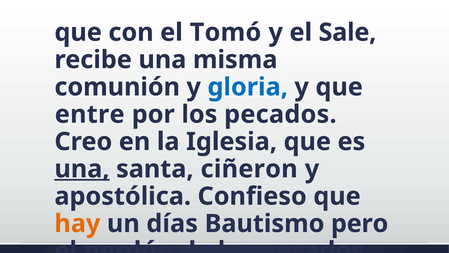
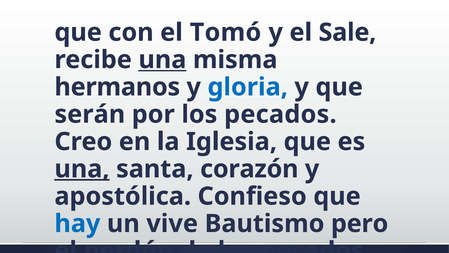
una underline: none -> present (162, 60)
comunión: comunión -> hermanos (117, 87)
entre: entre -> serán (90, 114)
ciñeron: ciñeron -> corazón (249, 169)
hay colour: orange -> blue (77, 223)
días: días -> vive (172, 223)
